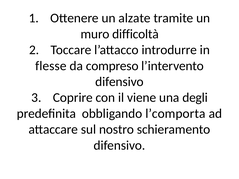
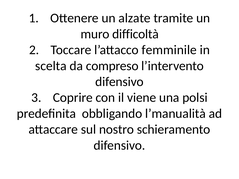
introdurre: introdurre -> femminile (169, 50)
flesse: flesse -> scelta (51, 66)
degli: degli -> polsi (195, 98)
l’comporta: l’comporta -> l’manualità (175, 114)
